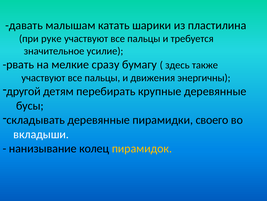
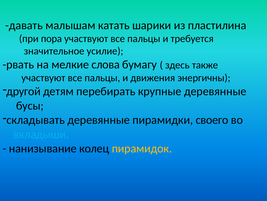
руке: руке -> пора (51, 38)
сразу: сразу -> слова (106, 64)
вкладыши colour: white -> light blue (41, 134)
